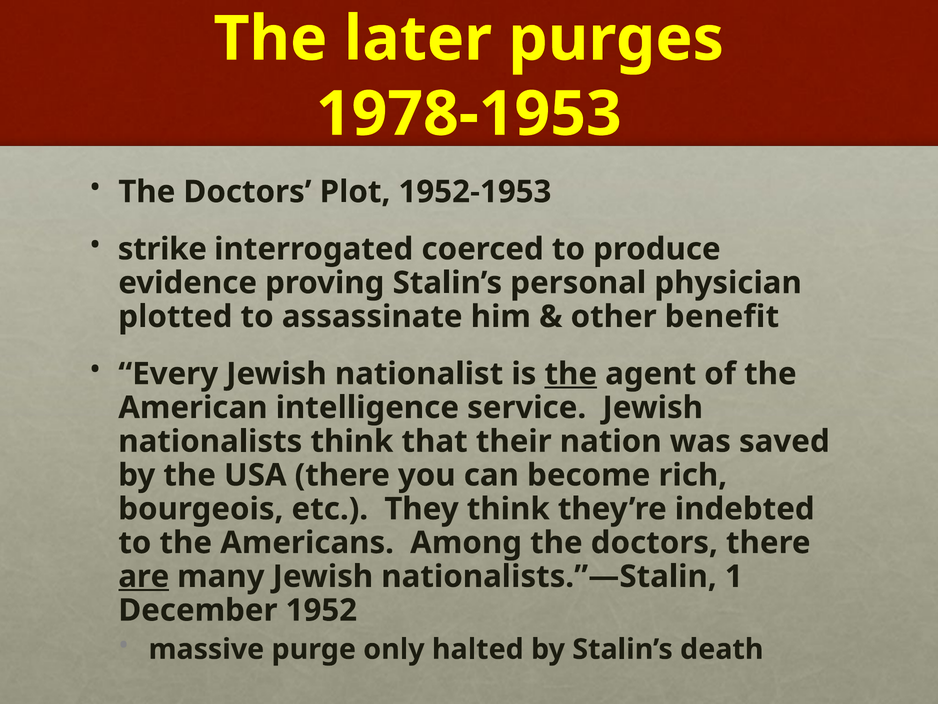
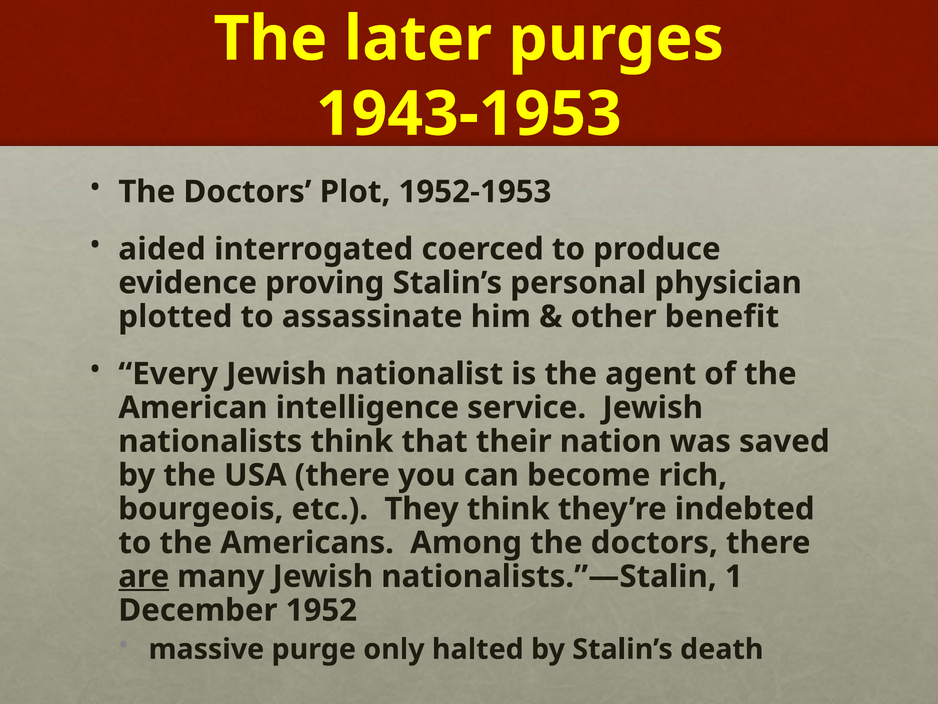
1978-1953: 1978-1953 -> 1943-1953 (469, 114)
strike: strike -> aided (162, 249)
the underline: present -> none (571, 374)
